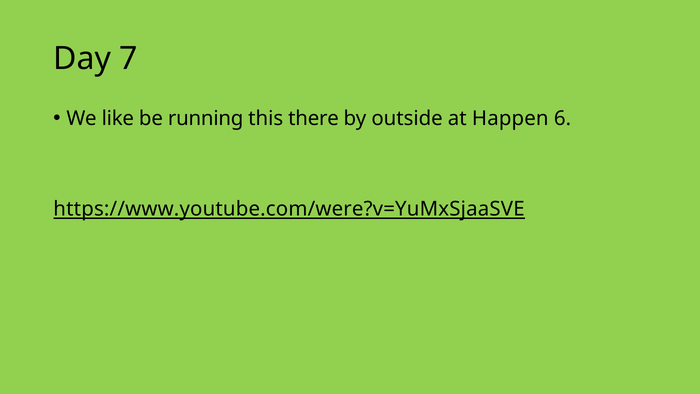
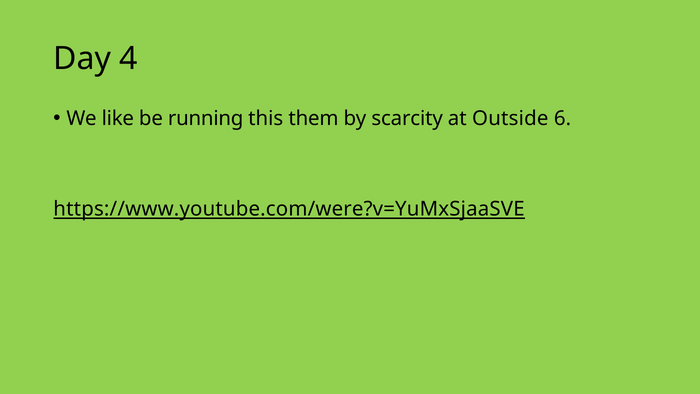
7: 7 -> 4 (129, 59)
there: there -> them (313, 118)
outside: outside -> scarcity (407, 118)
Happen: Happen -> Outside (510, 118)
